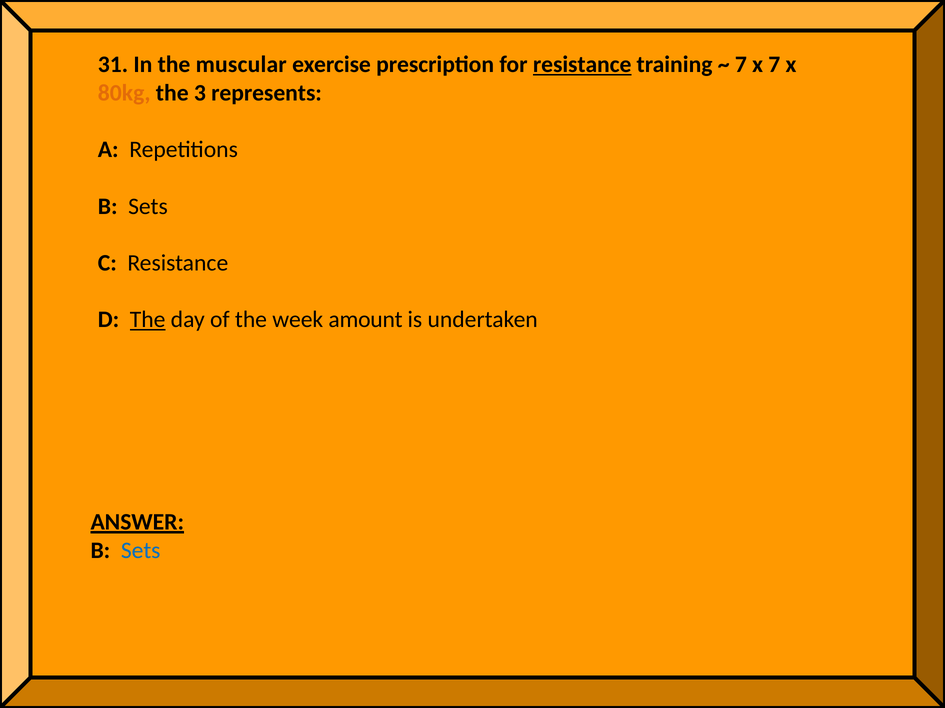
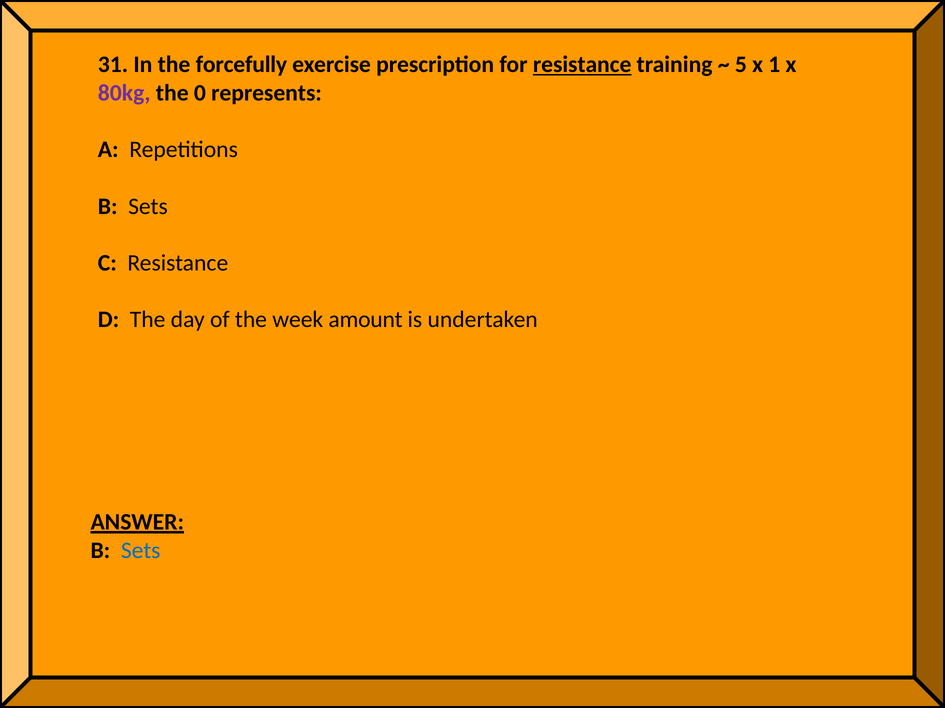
muscular: muscular -> forcefully (241, 65)
7: 7 -> 5 (741, 65)
x 7: 7 -> 1 (774, 65)
80kg colour: orange -> purple (124, 93)
3: 3 -> 0 (200, 93)
The underline: present -> none (148, 320)
